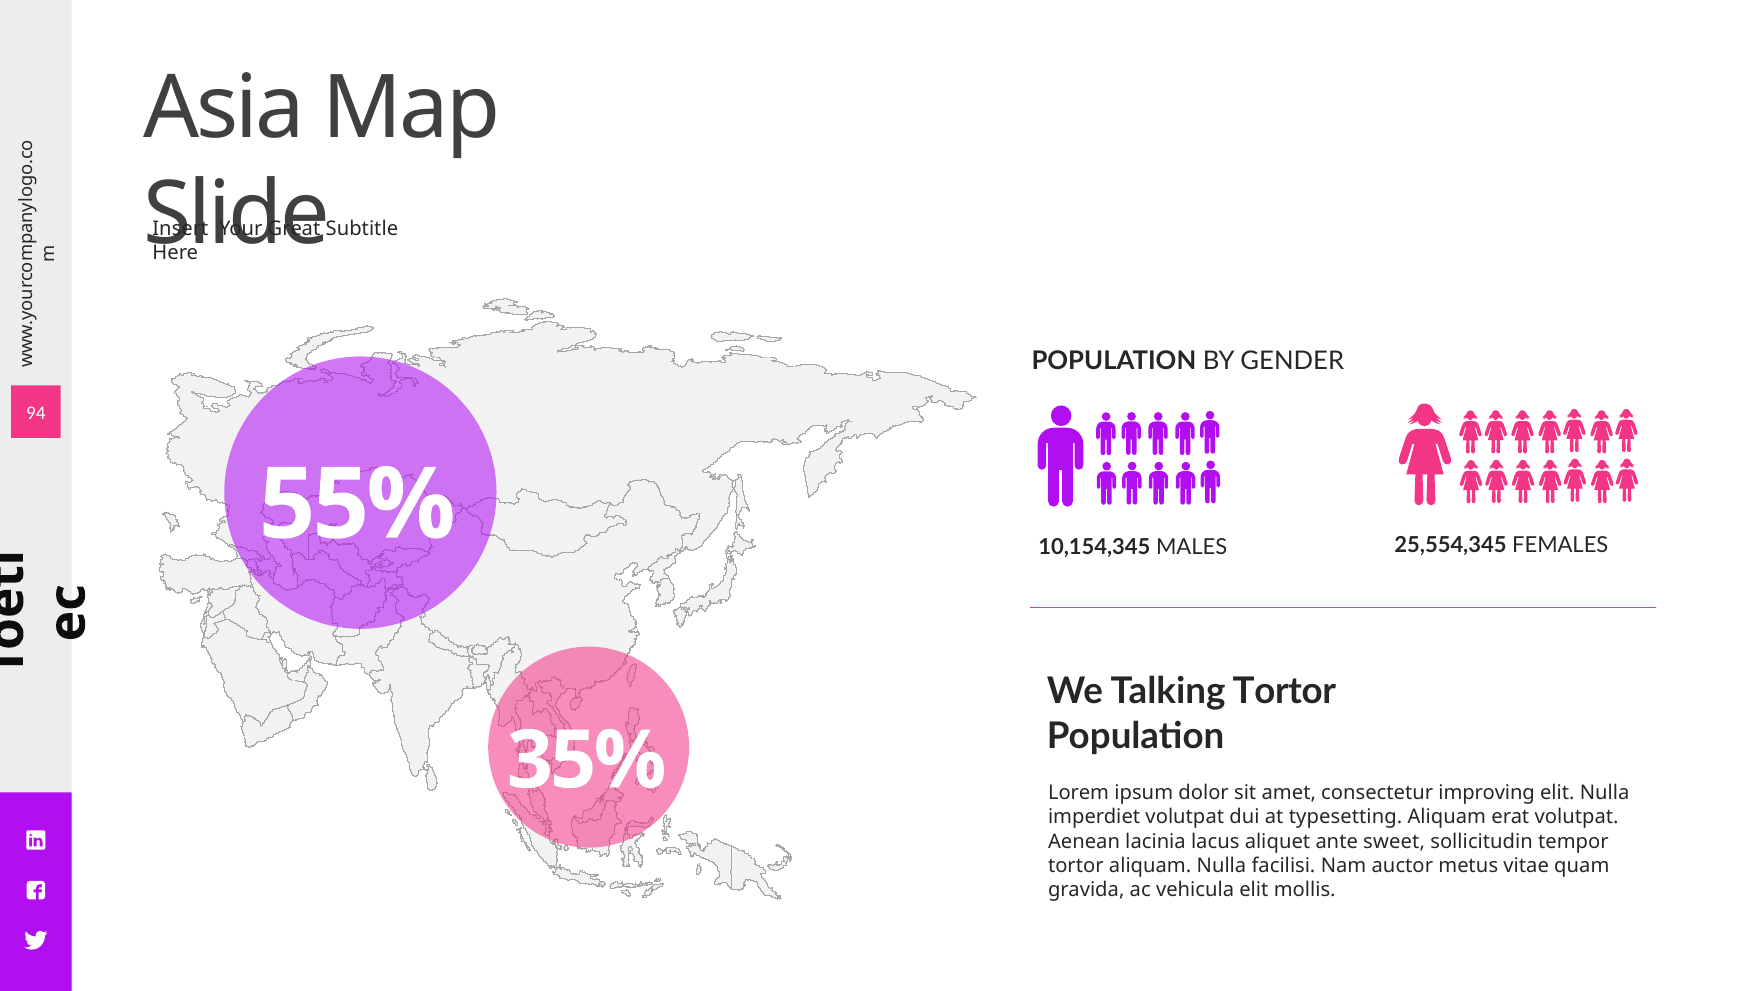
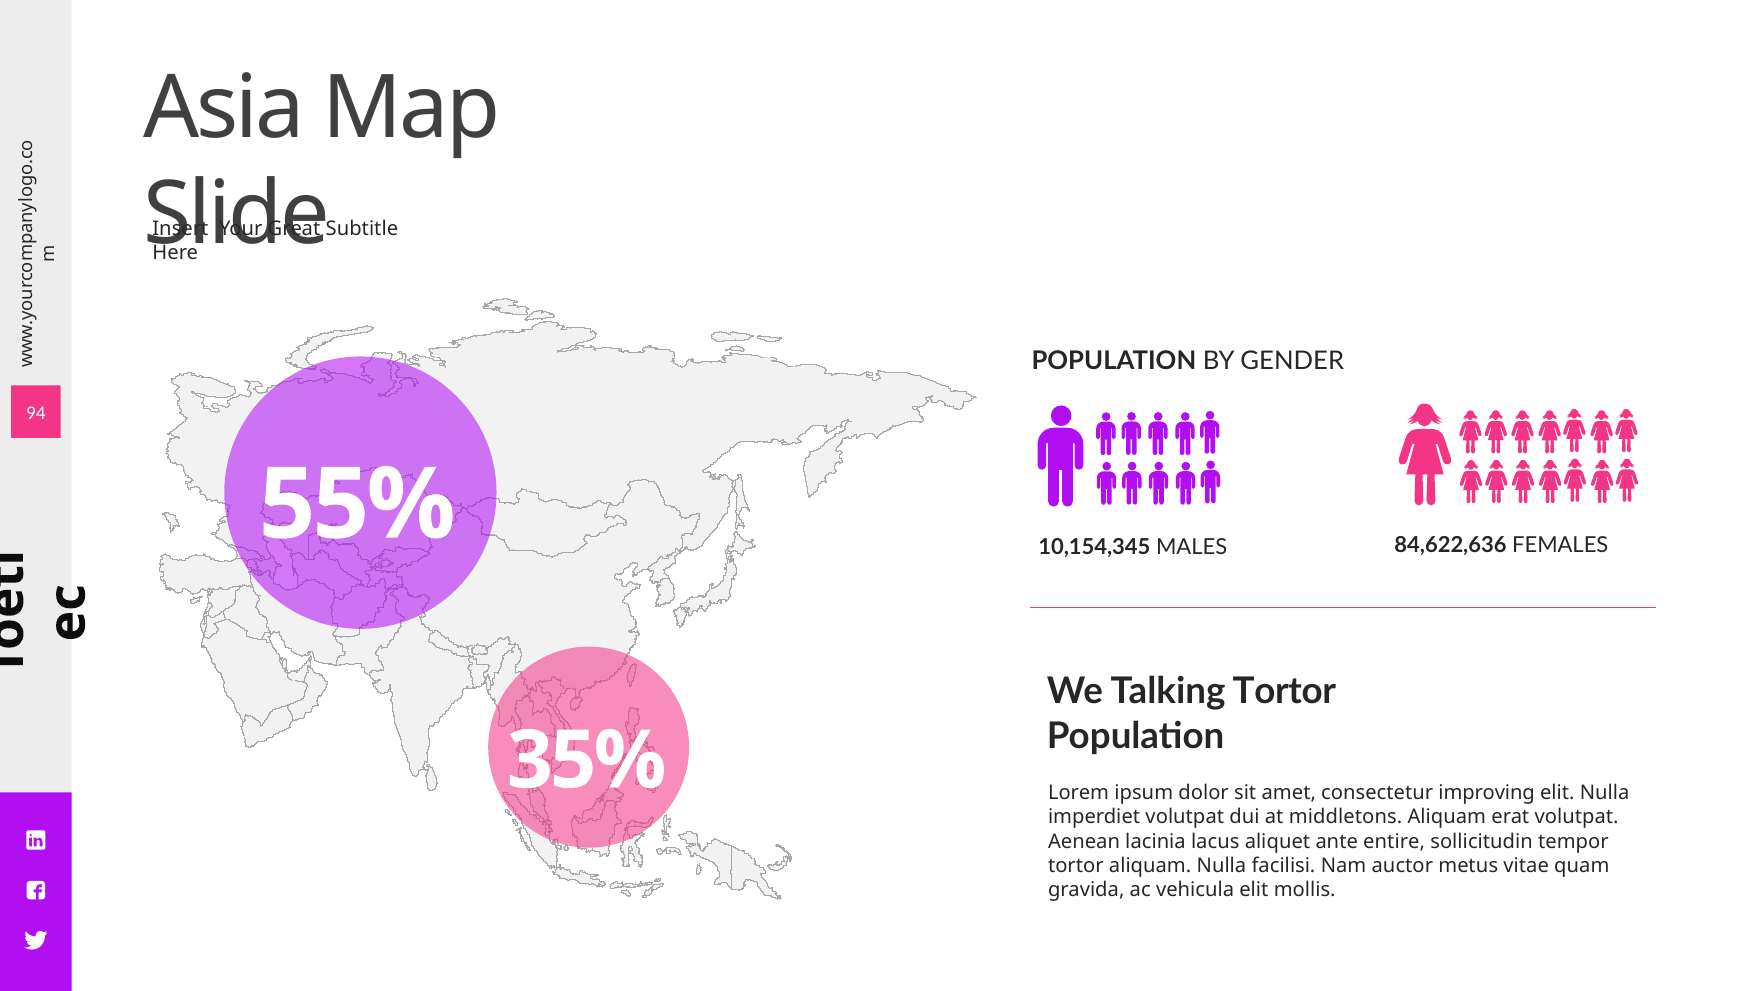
25,554,345: 25,554,345 -> 84,622,636 (1451, 545)
typesetting: typesetting -> middletons (1346, 817)
sweet: sweet -> entire (1394, 841)
